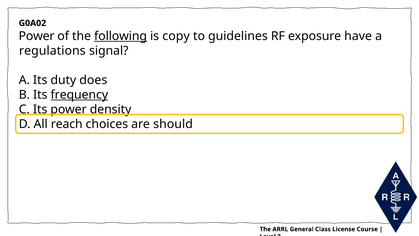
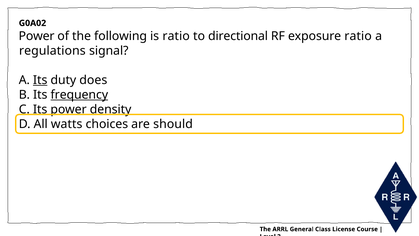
following underline: present -> none (121, 36)
is copy: copy -> ratio (176, 36)
guidelines: guidelines -> directional (238, 36)
exposure have: have -> ratio (358, 36)
Its underline: none -> present (40, 80)
reach: reach -> watts (67, 124)
